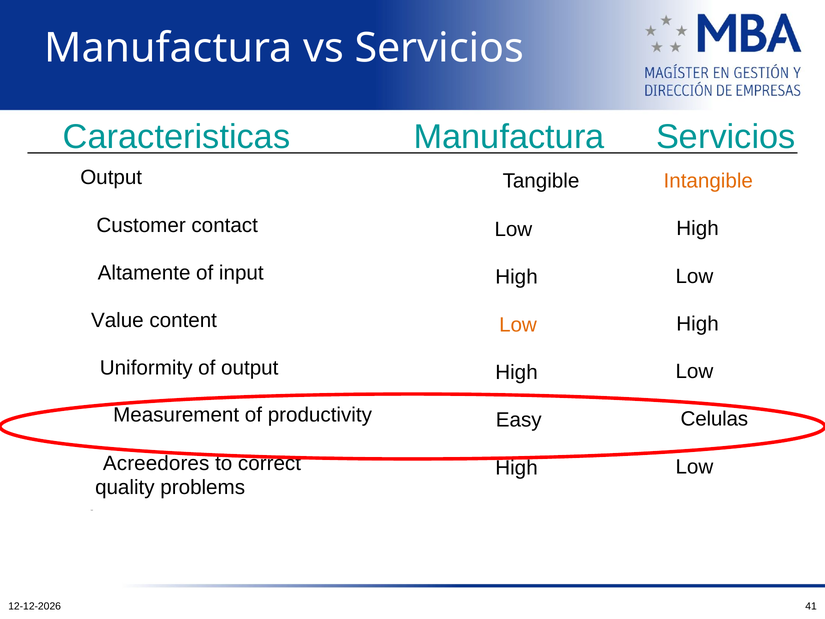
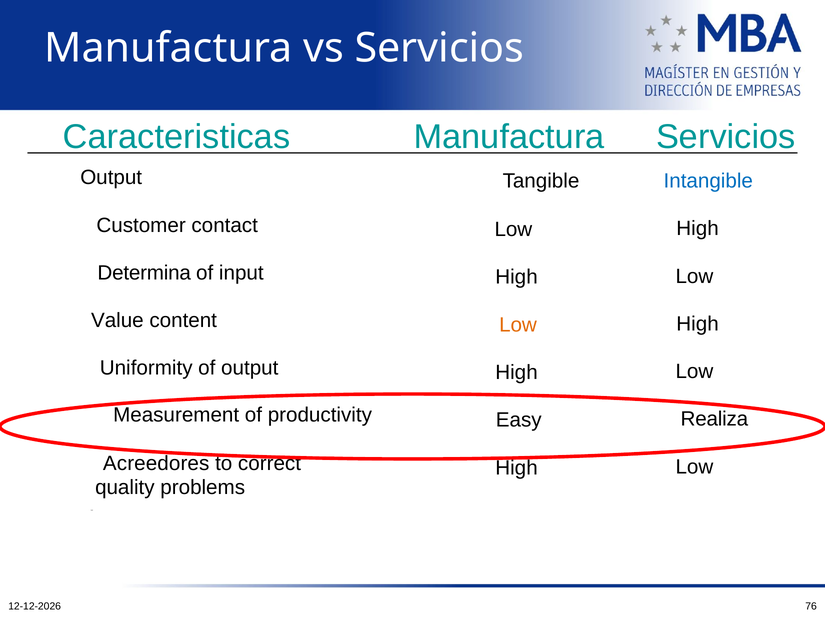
Intangible colour: orange -> blue (708, 181)
Altamente: Altamente -> Determina (144, 273)
Celulas: Celulas -> Realiza (714, 419)
41: 41 -> 76 (811, 606)
